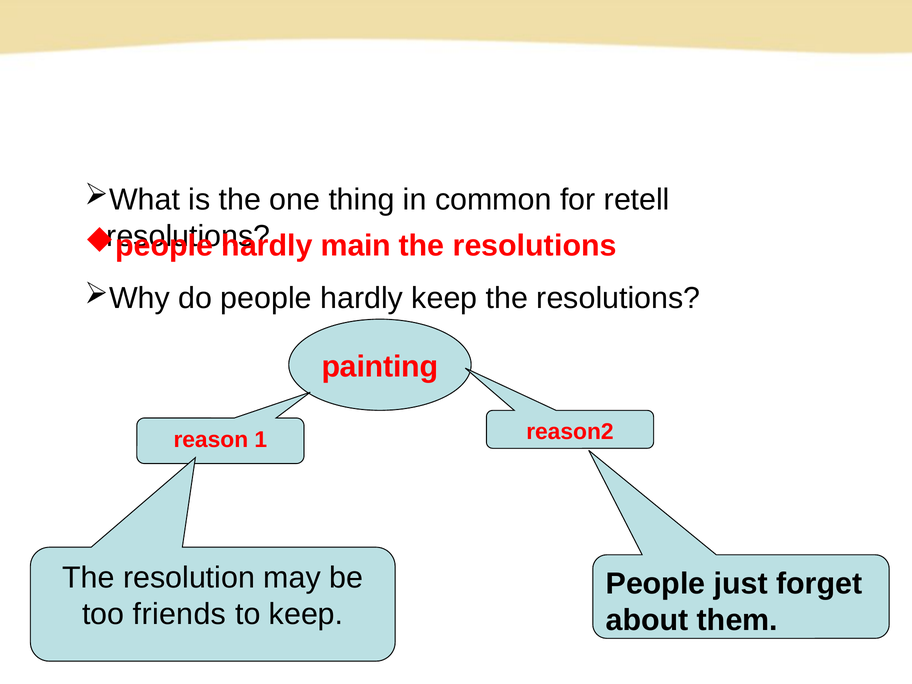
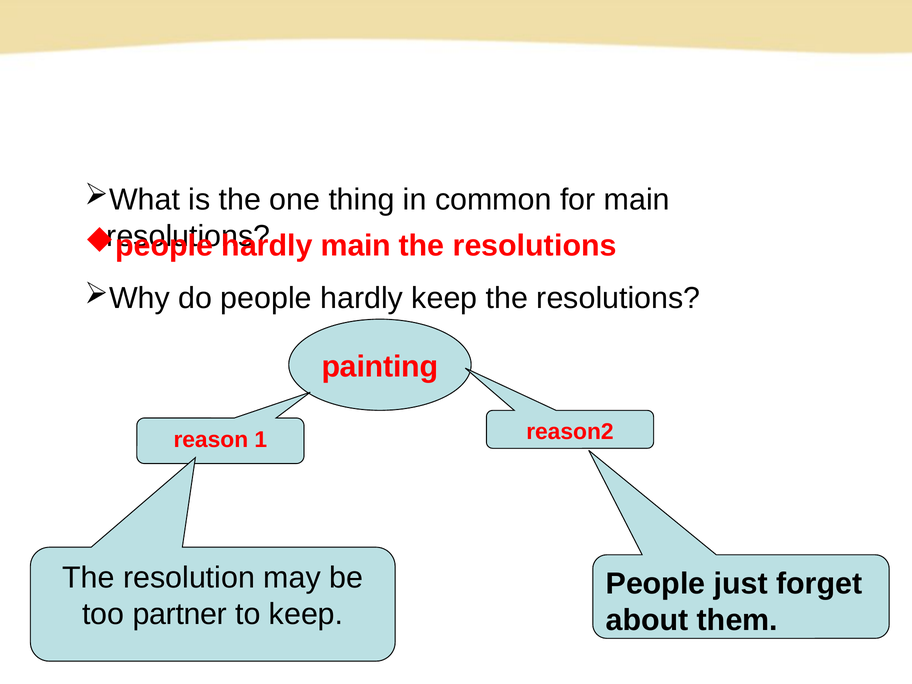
for retell: retell -> main (637, 200)
friends: friends -> partner (180, 614)
